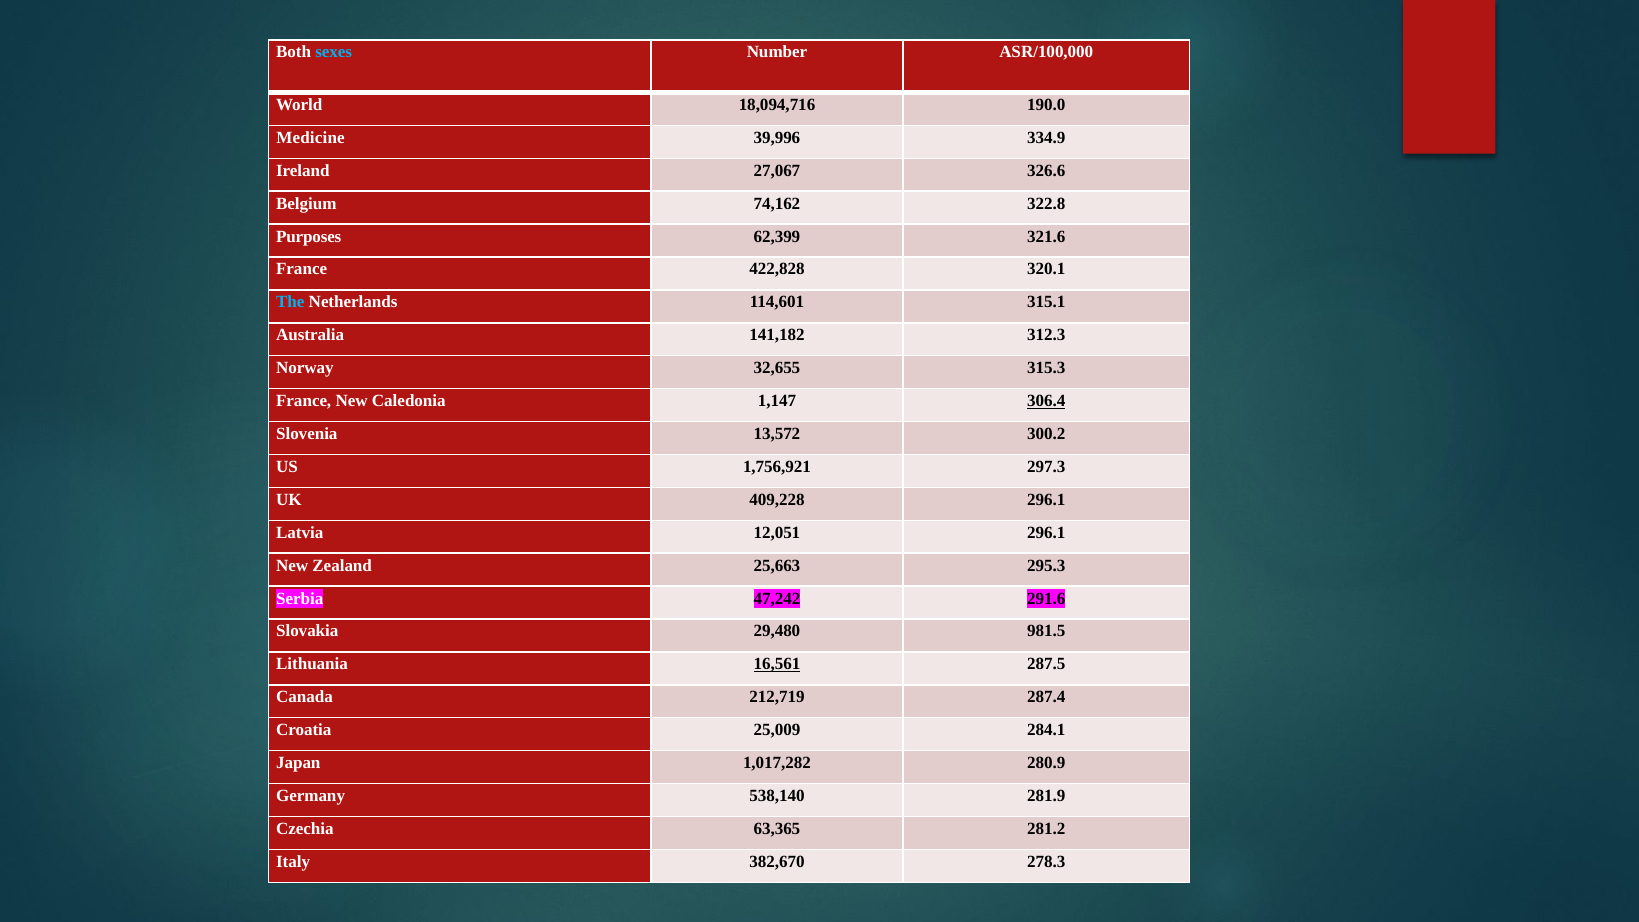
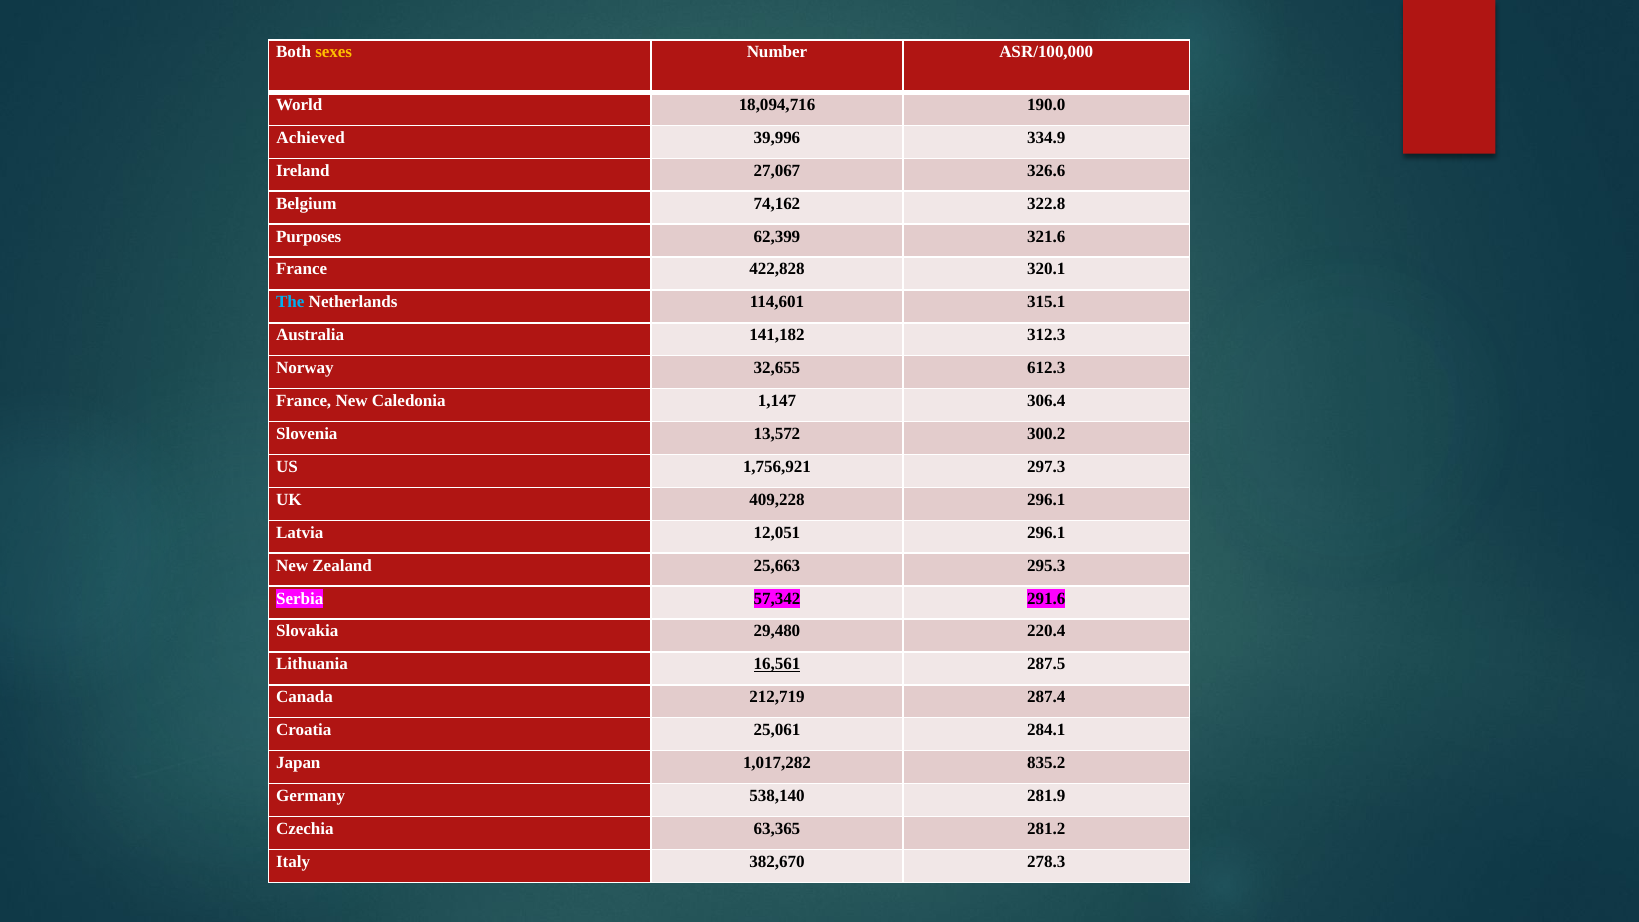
sexes colour: light blue -> yellow (334, 52)
Medicine: Medicine -> Achieved (311, 138)
315.3: 315.3 -> 612.3 (1046, 368)
306.4 underline: present -> none (1046, 401)
47,242: 47,242 -> 57,342 (777, 598)
981.5: 981.5 -> 220.4 (1046, 631)
25,009: 25,009 -> 25,061 (777, 730)
280.9: 280.9 -> 835.2 (1046, 763)
